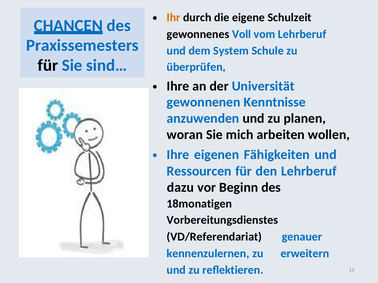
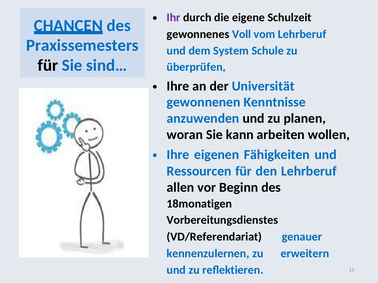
Ihr colour: orange -> purple (174, 18)
mich: mich -> kann (240, 135)
dazu: dazu -> allen (180, 188)
